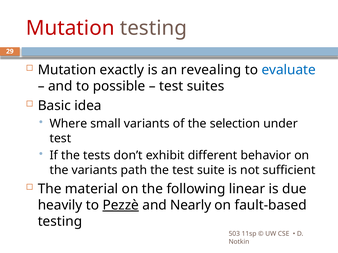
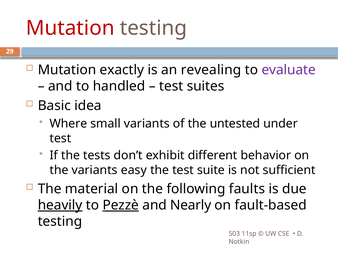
evaluate colour: blue -> purple (289, 70)
possible: possible -> handled (119, 86)
selection: selection -> untested (235, 124)
path: path -> easy (134, 170)
linear: linear -> faults (247, 189)
heavily underline: none -> present (60, 206)
